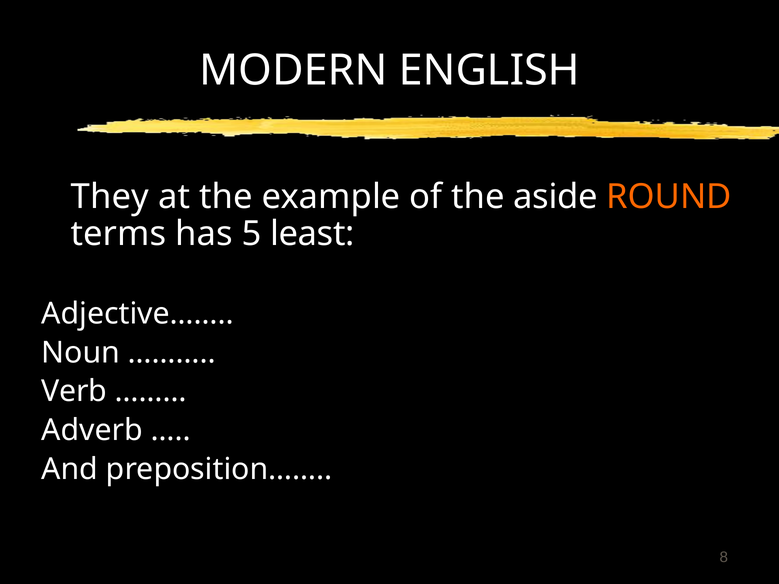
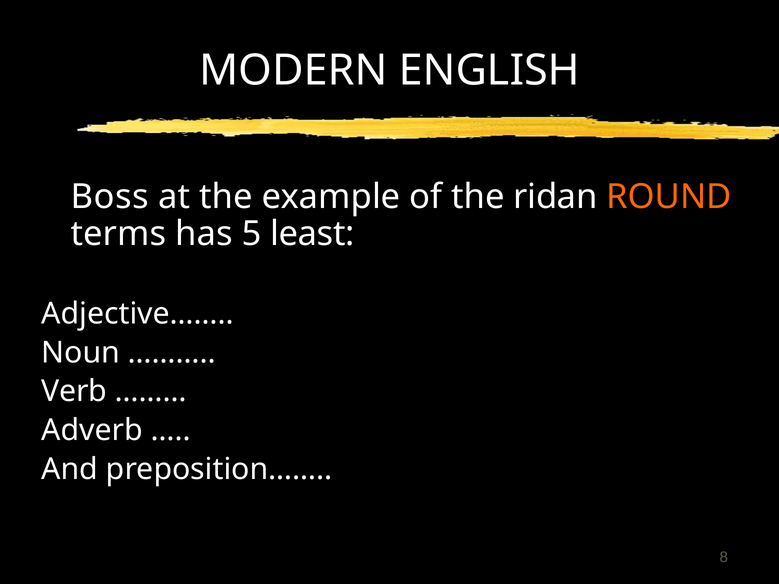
They: They -> Boss (110, 197)
aside: aside -> ridan (555, 197)
